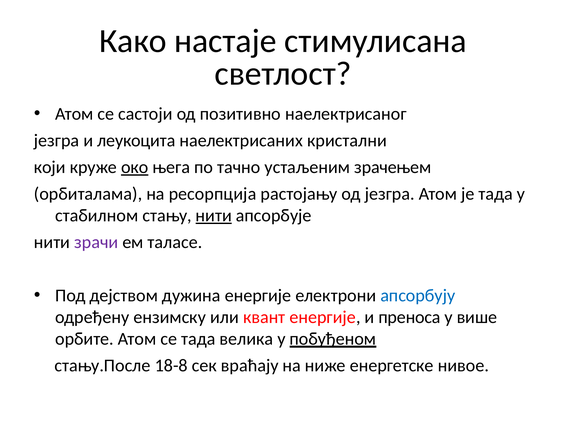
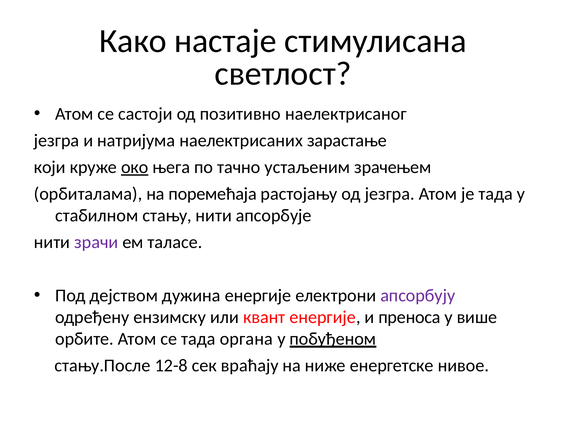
леукоцита: леукоцита -> натријума (136, 141)
кристални: кристални -> зарастање (347, 141)
ресорпција: ресорпција -> поремећаја (213, 194)
нити underline: present -> none (214, 216)
апсорбују colour: blue -> purple (418, 296)
велика: велика -> органа (246, 339)
18-8: 18-8 -> 12-8 (171, 366)
